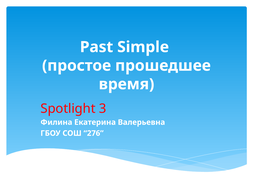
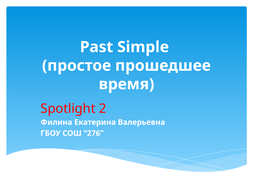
3: 3 -> 2 (103, 108)
